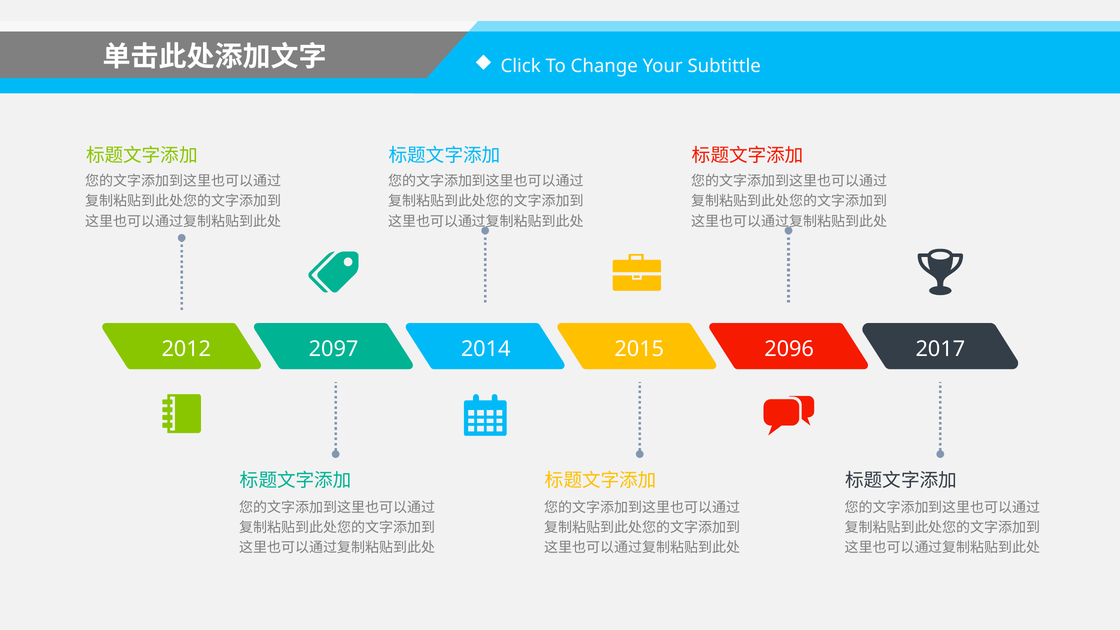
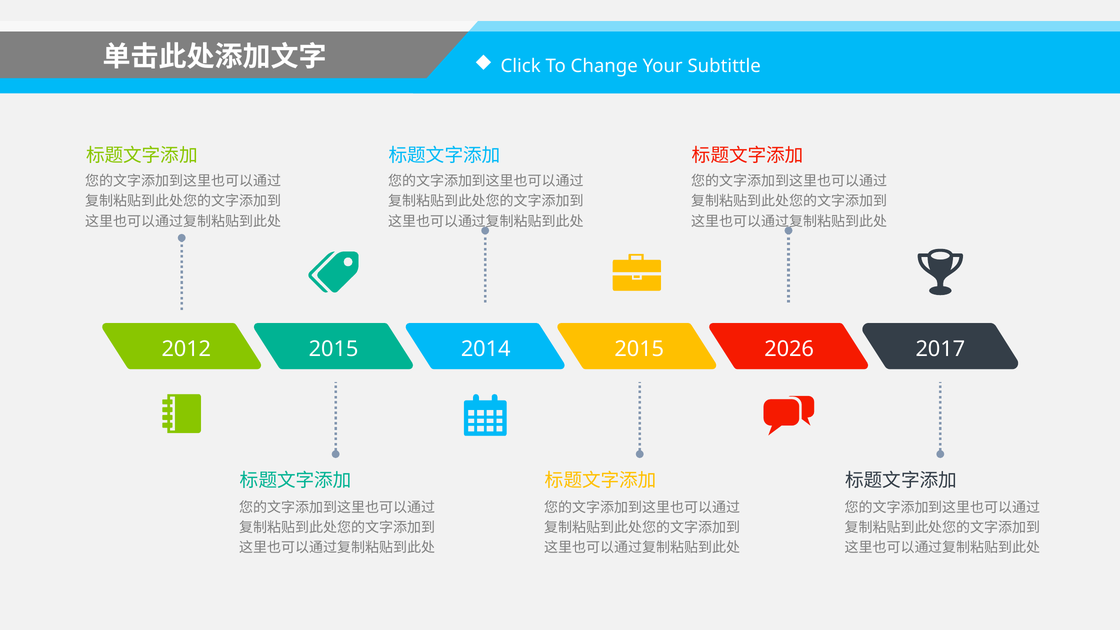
2012 2097: 2097 -> 2015 (334, 349)
2096: 2096 -> 2026 (789, 349)
